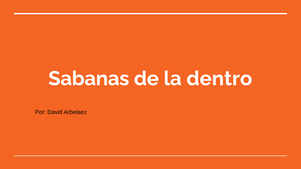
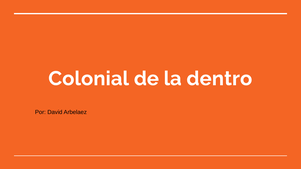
Sabanas: Sabanas -> Colonial (89, 79)
